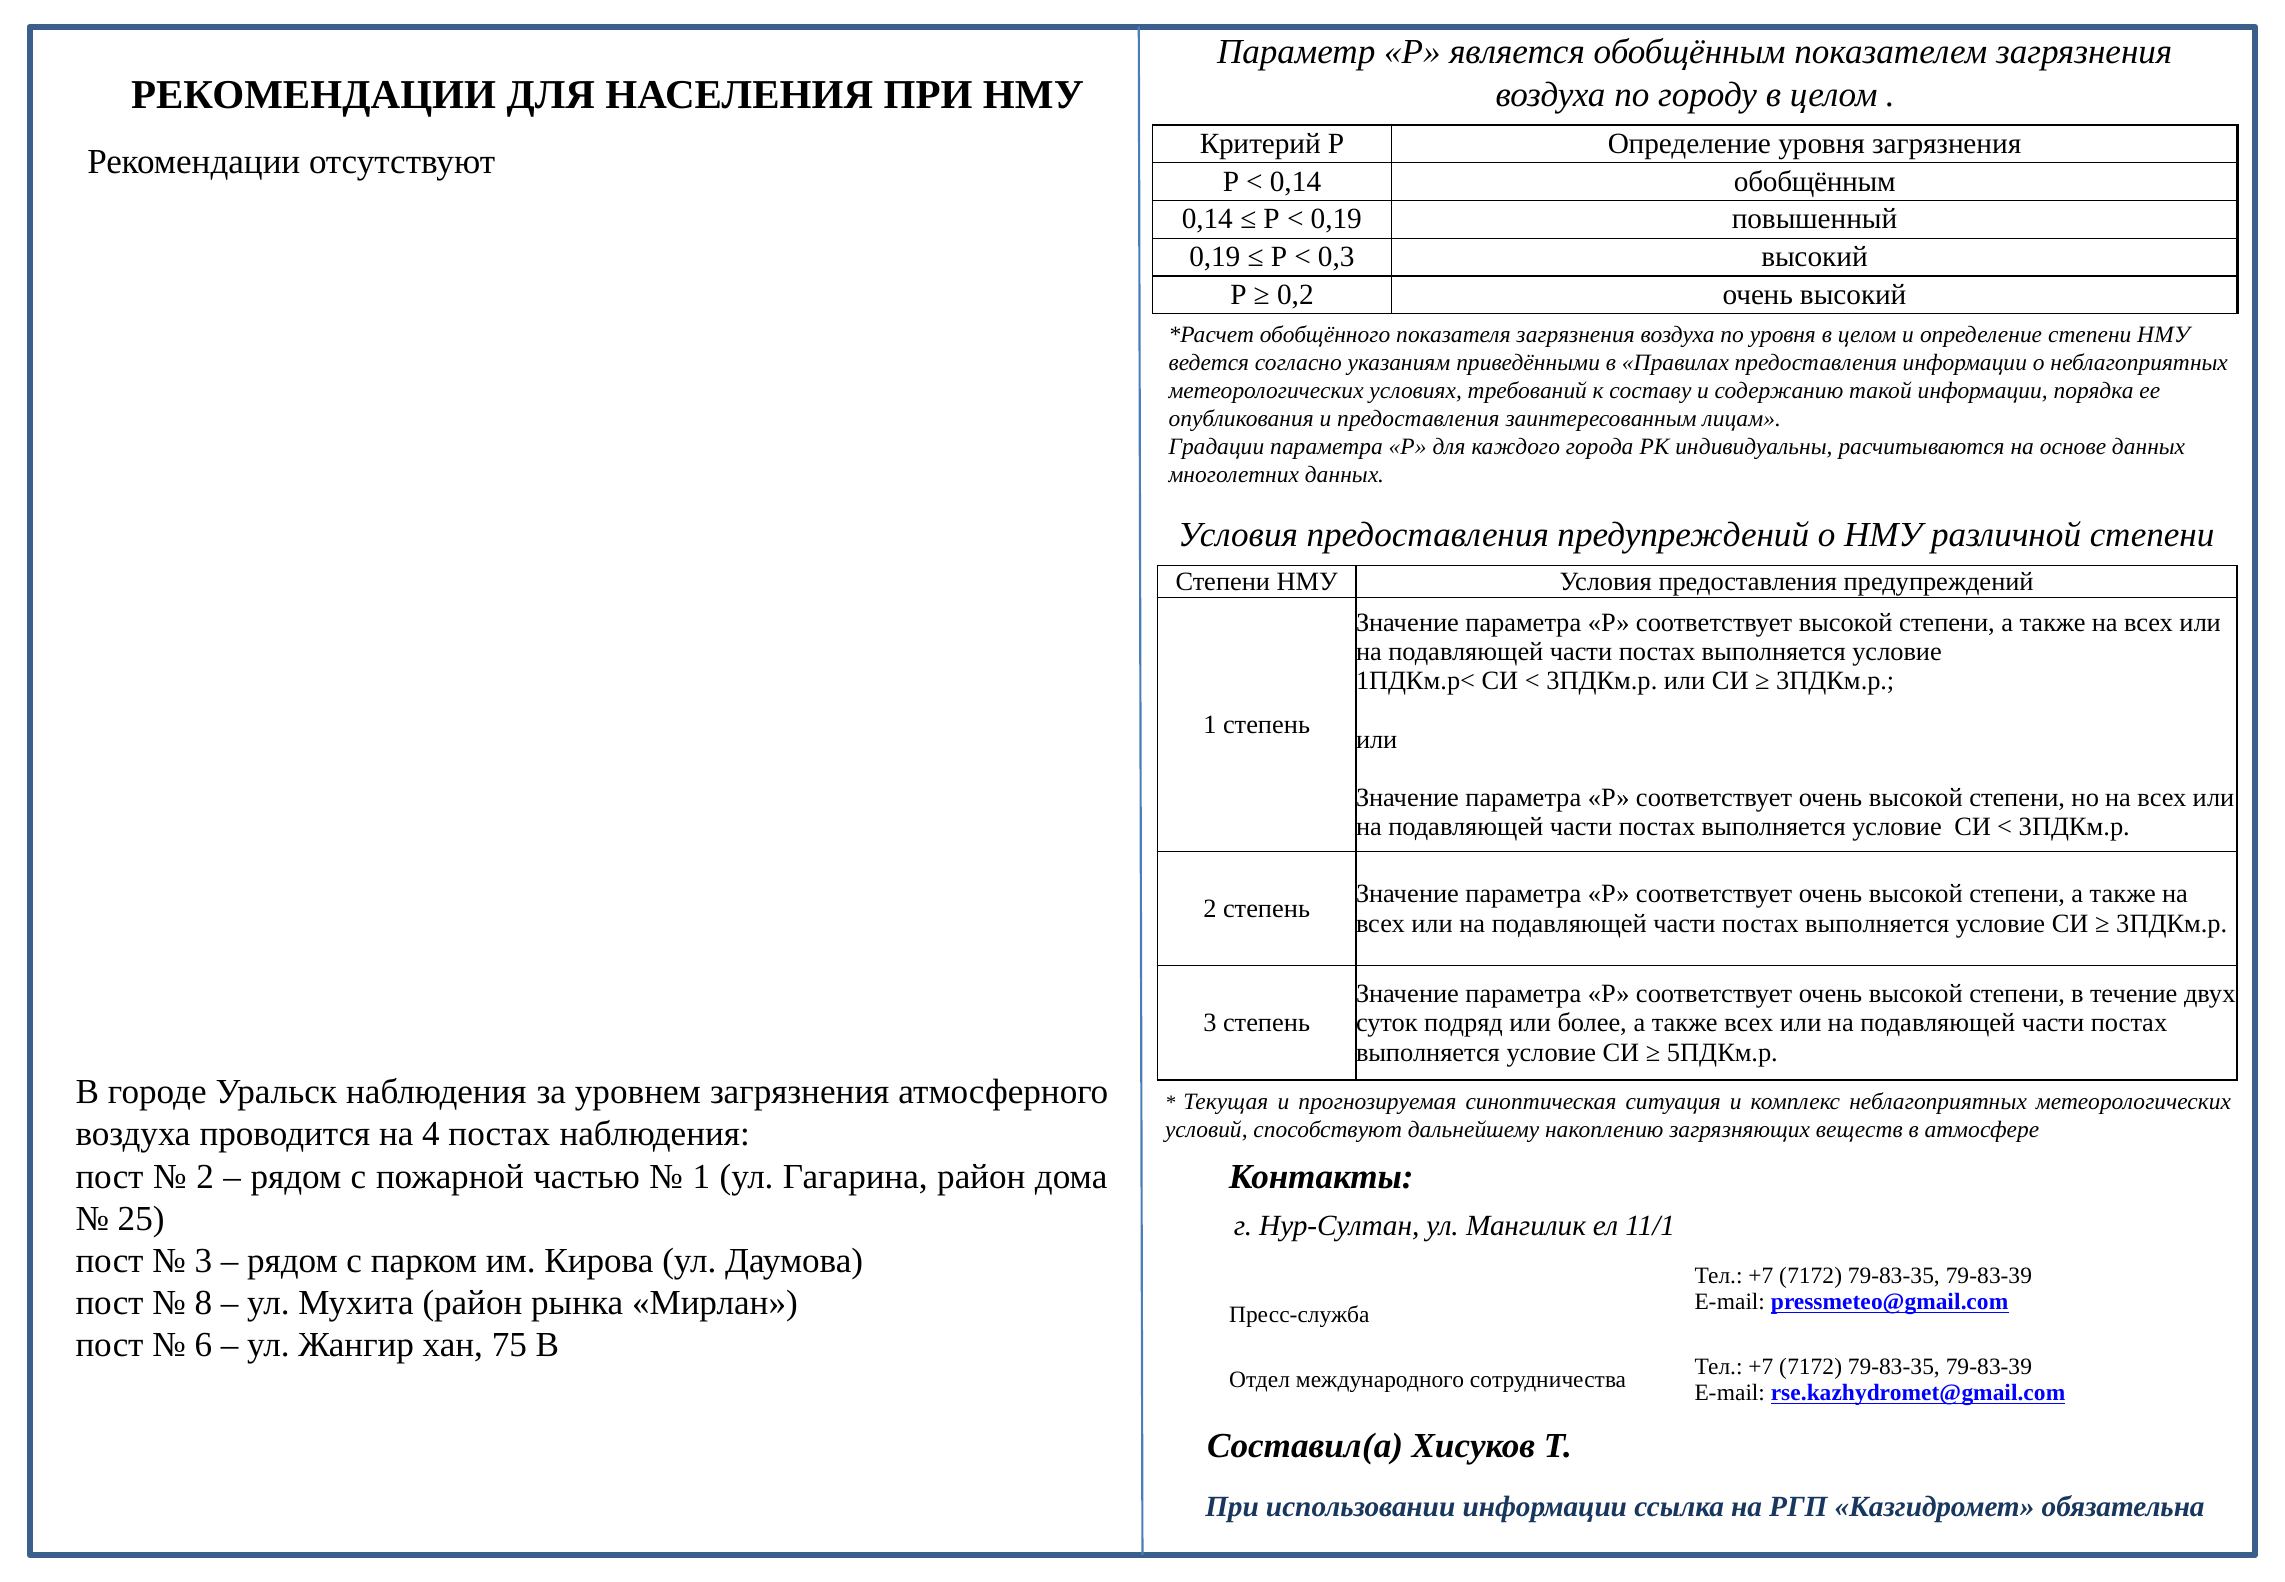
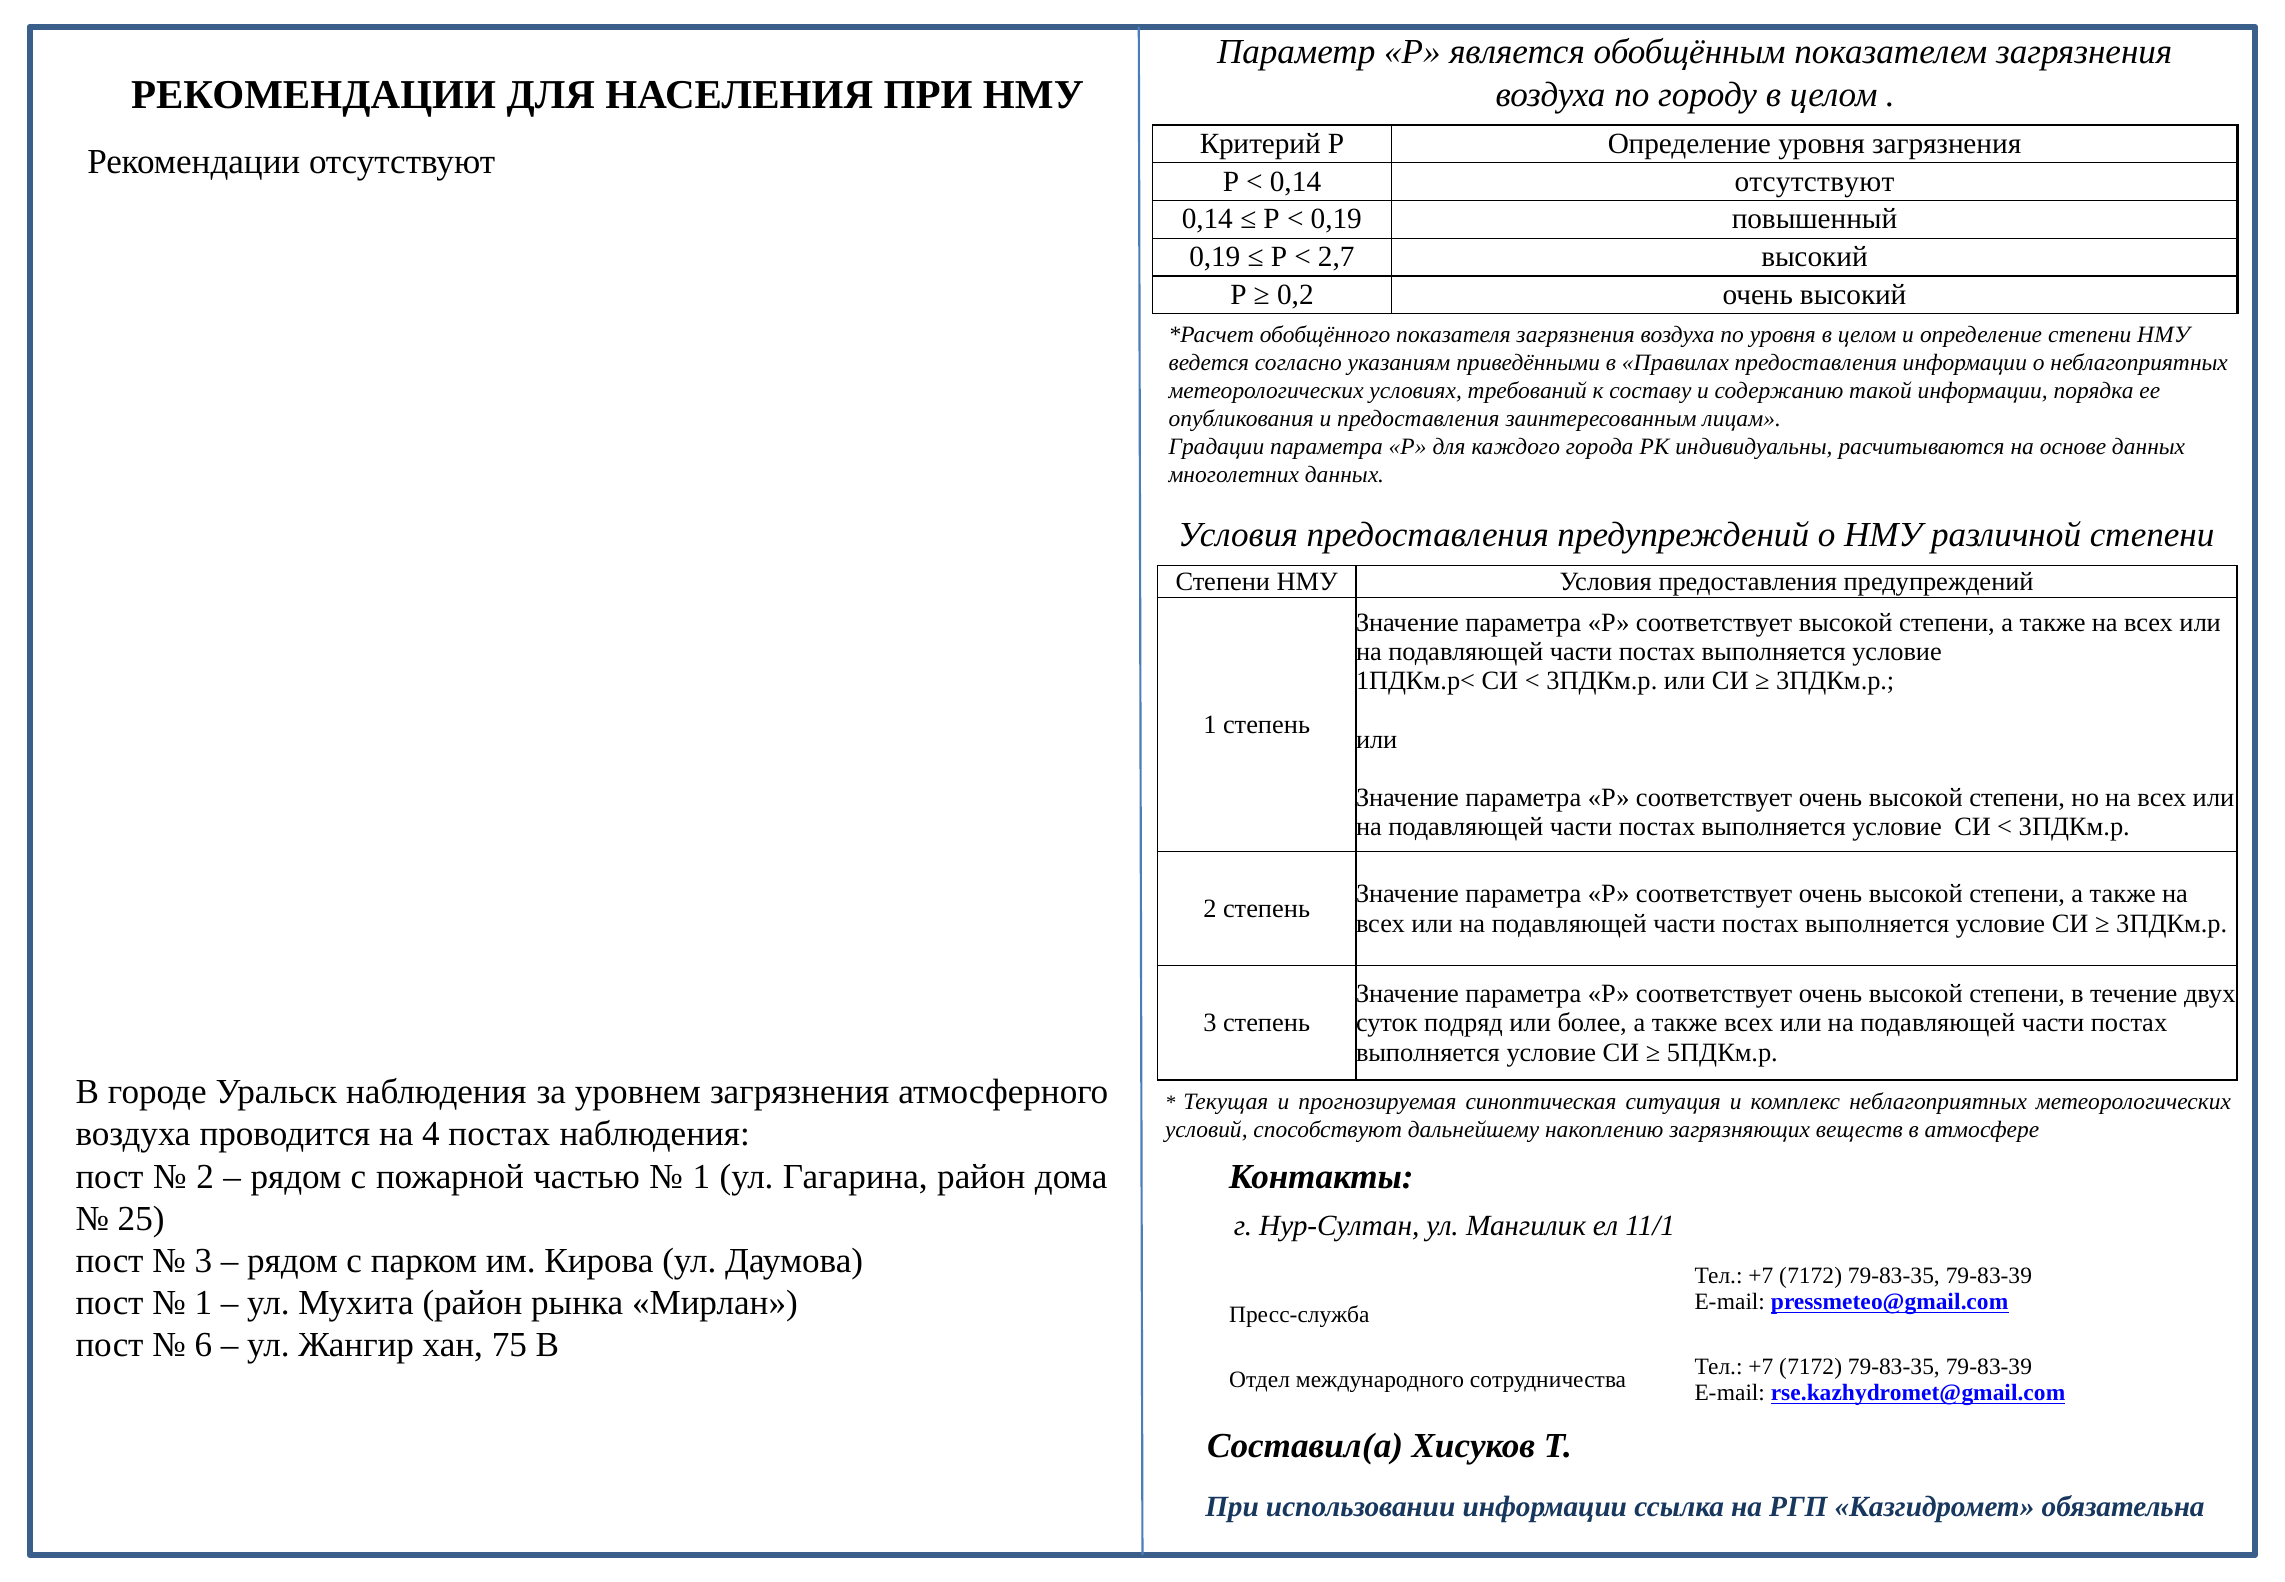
0,14 обобщённым: обобщённым -> отсутствуют (1814, 181)
0,3: 0,3 -> 2,7 (1336, 257)
8: 8 -> 1 (203, 1303)
